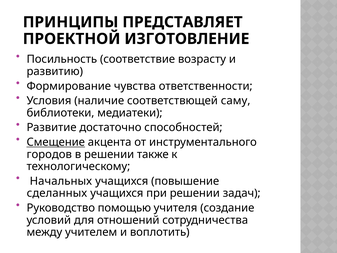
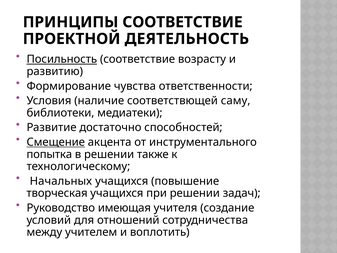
ПРИНЦИПЫ ПРЕДСТАВЛЯЕТ: ПРЕДСТАВЛЯЕТ -> СООТВЕТСТВИЕ (182, 22)
ИЗГОТОВЛЕНИЕ: ИЗГОТОВЛЕНИЕ -> ДЕЯТЕЛЬНОСТЬ (187, 39)
Посильность underline: none -> present (62, 59)
городов: городов -> попытка (49, 154)
сделанных: сделанных -> творческая (57, 193)
помощью: помощью -> имеющая (124, 208)
